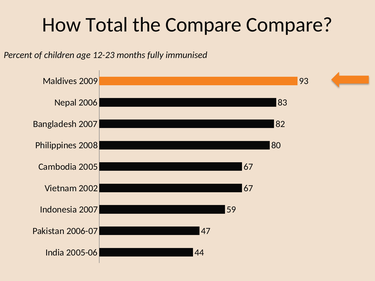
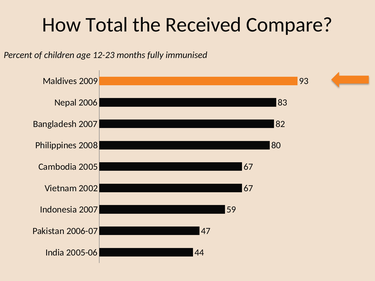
the Compare: Compare -> Received (203, 25)
